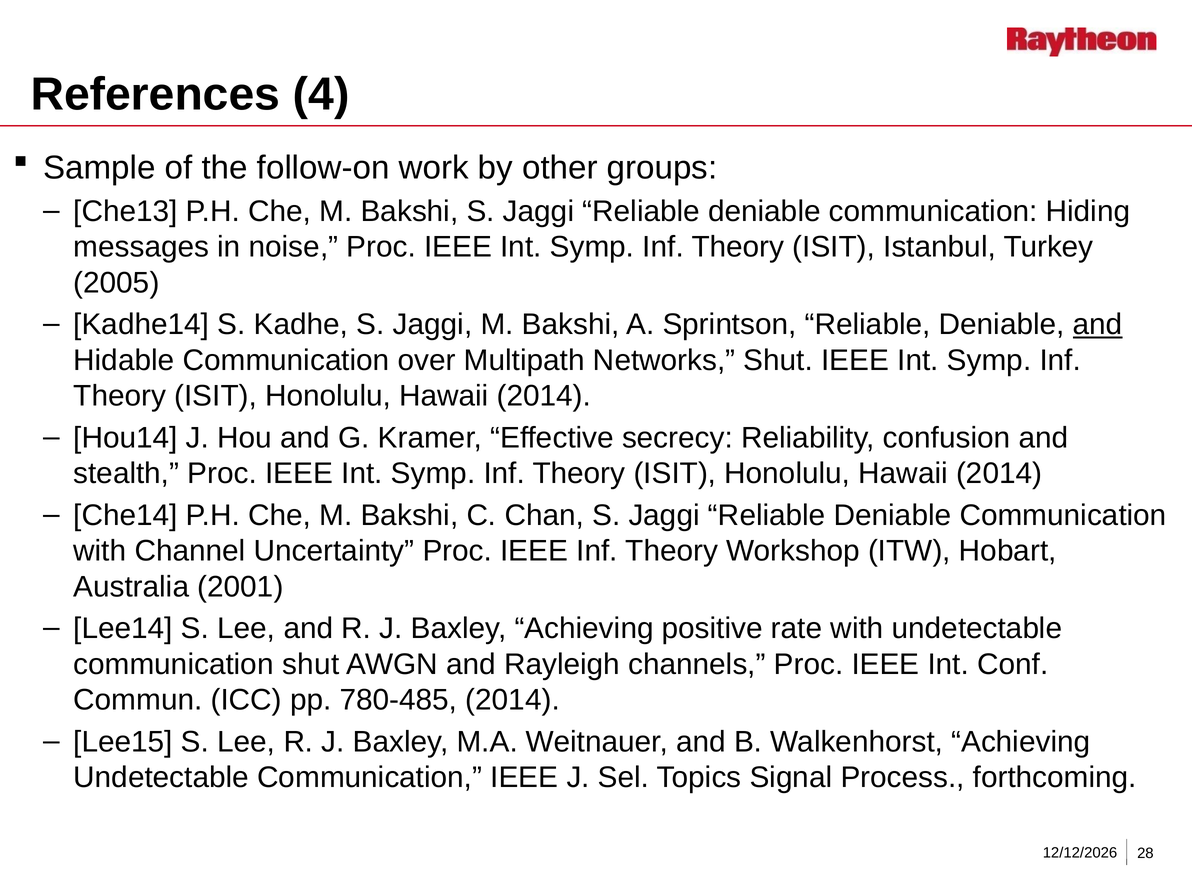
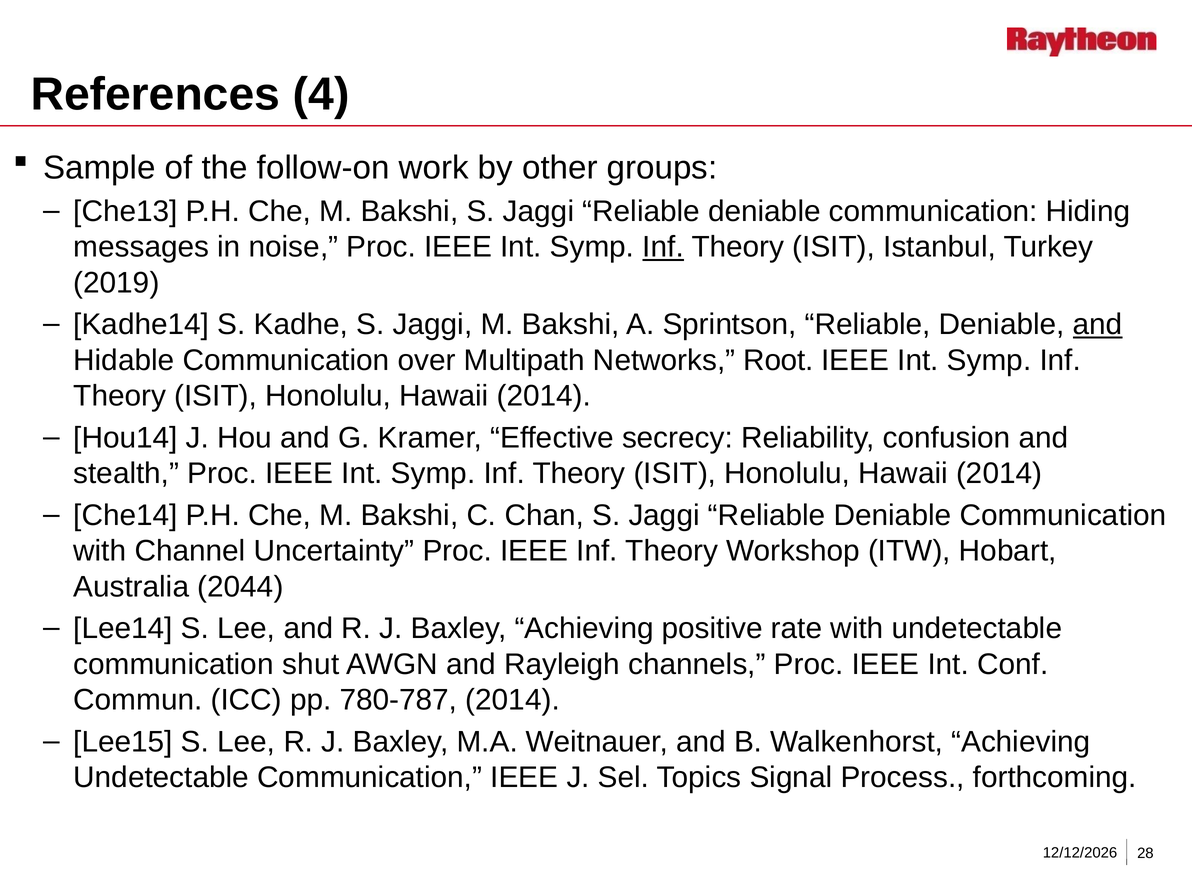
Inf underline: none -> present (663, 247)
2005: 2005 -> 2019 (116, 283)
Networks Shut: Shut -> Root (778, 360)
2001: 2001 -> 2044 (240, 587)
780-485: 780-485 -> 780-787 (398, 700)
